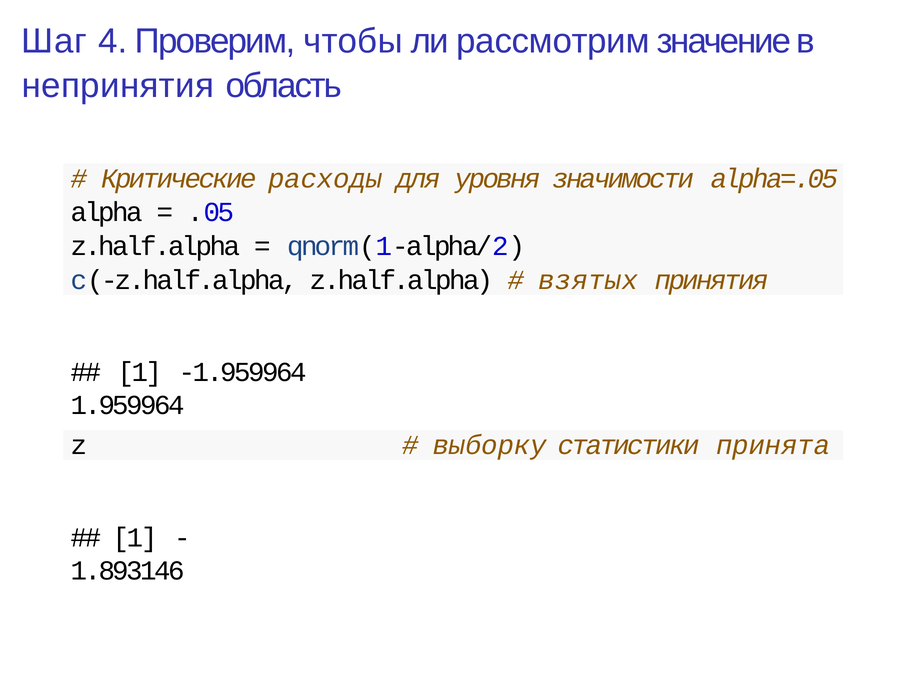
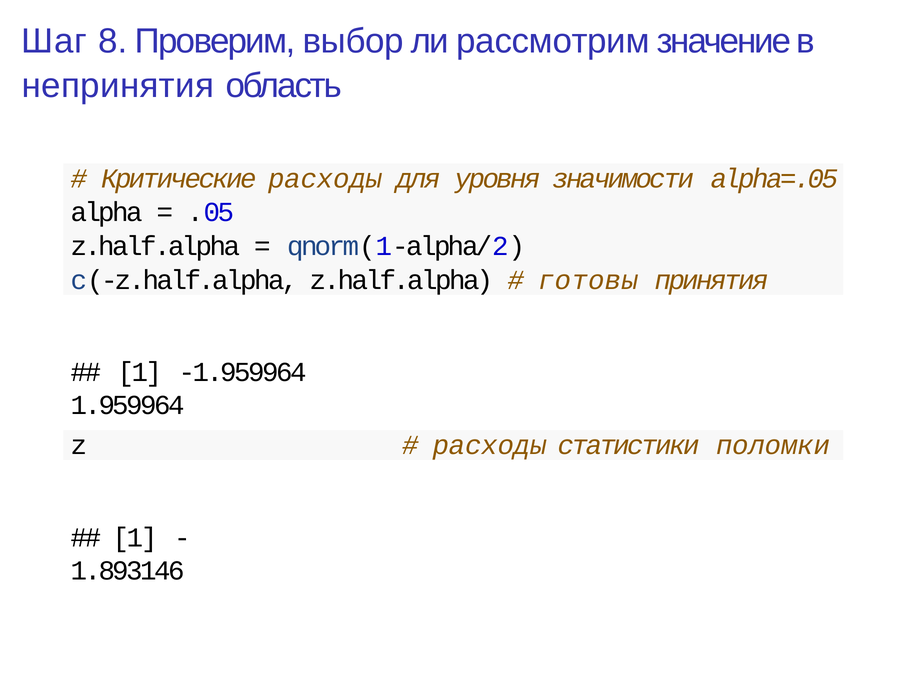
4: 4 -> 8 (113, 41)
чтобы: чтобы -> выбор (353, 41)
взятых: взятых -> готовы (588, 280)
выборку: выборку -> расходы (490, 445)
принята: принята -> поломки (773, 445)
